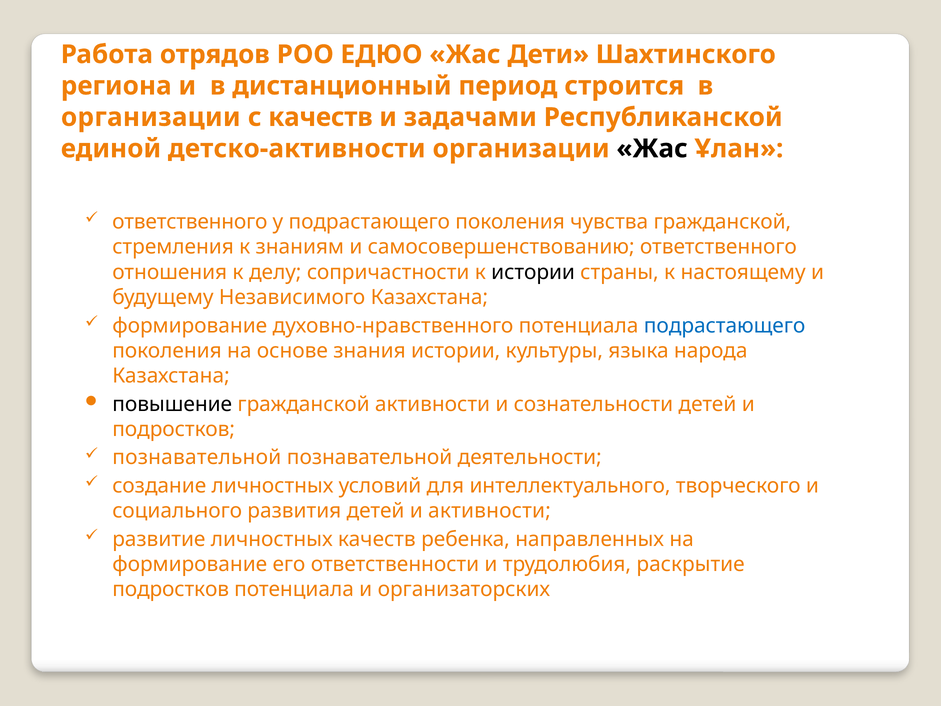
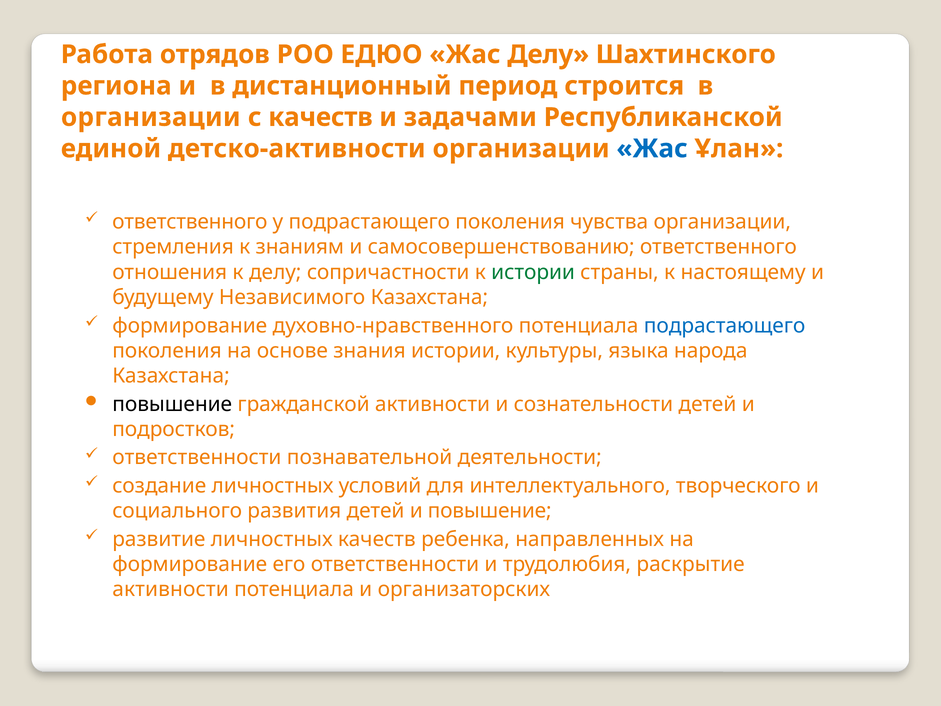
Жас Дети: Дети -> Делу (548, 54)
Жас colour: black -> blue (652, 149)
чувства гражданской: гражданской -> организации (722, 222)
истории colour: black -> green (533, 272)
познавательной: познавательной -> ответственности (197, 457)
и активности: активности -> повышение (490, 511)
подростков: подростков -> активности (171, 589)
